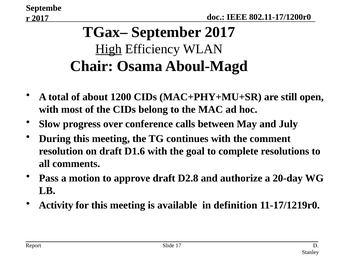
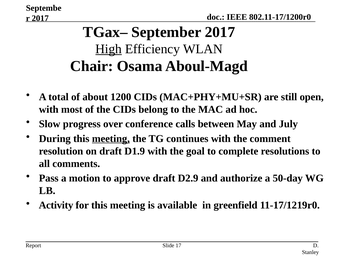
meeting underline: none -> present (111, 138)
D1.6: D1.6 -> D1.9 (135, 151)
D2.8: D2.8 -> D2.9 (188, 178)
20-day: 20-day -> 50-day (288, 178)
definition: definition -> greenfield (236, 205)
